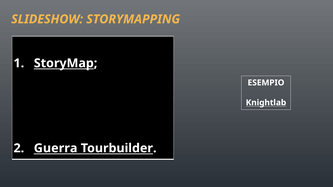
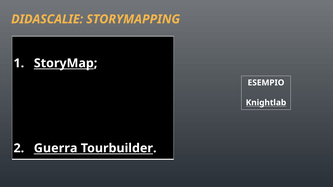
SLIDESHOW: SLIDESHOW -> DIDASCALIE (47, 19)
